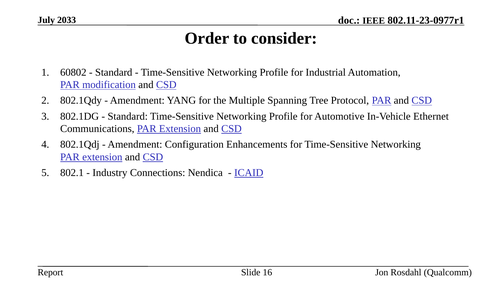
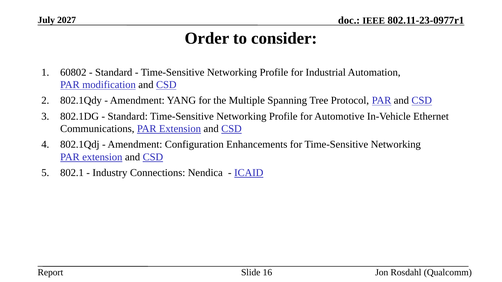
2033: 2033 -> 2027 (67, 20)
